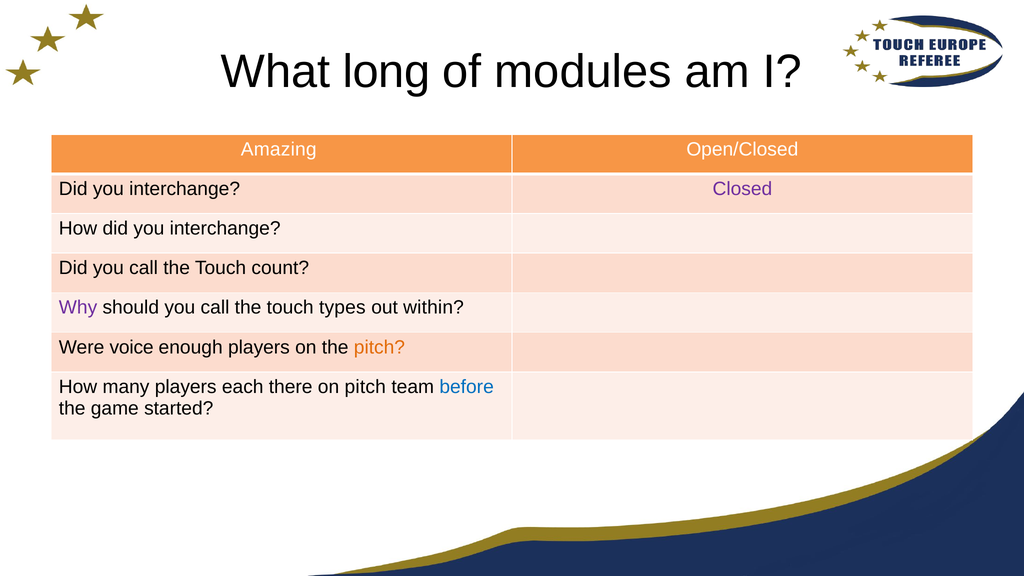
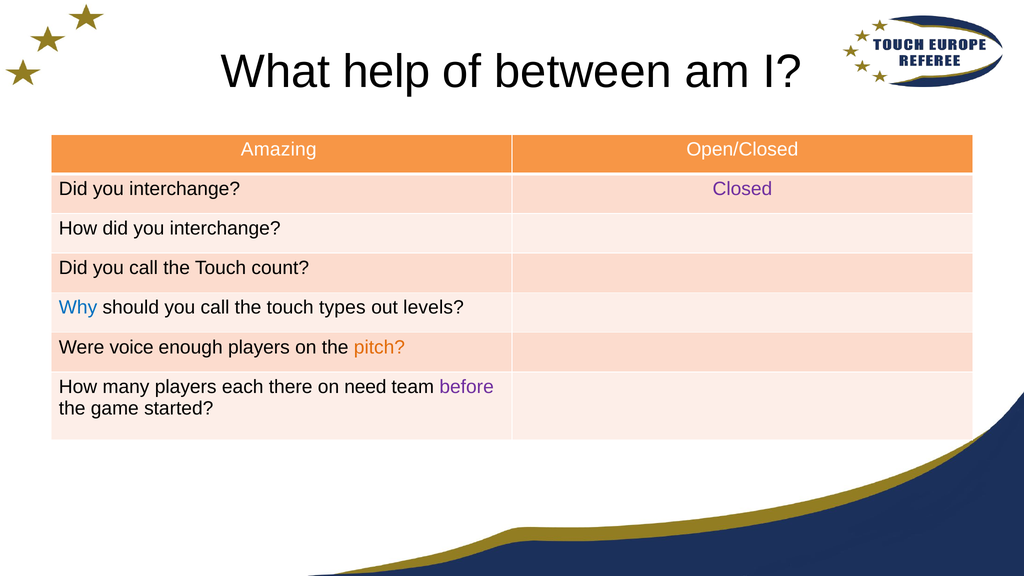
long: long -> help (387, 72)
modules: modules -> between (583, 72)
Why colour: purple -> blue (78, 308)
within: within -> levels (434, 308)
on pitch: pitch -> need (365, 387)
before colour: blue -> purple (467, 387)
